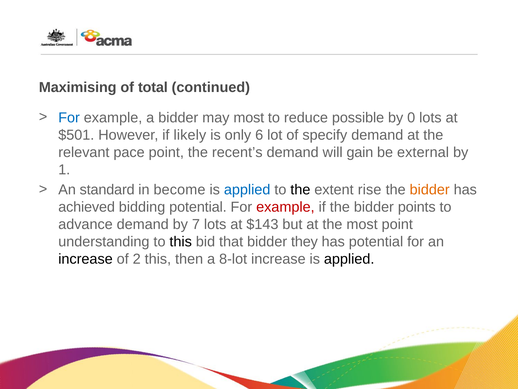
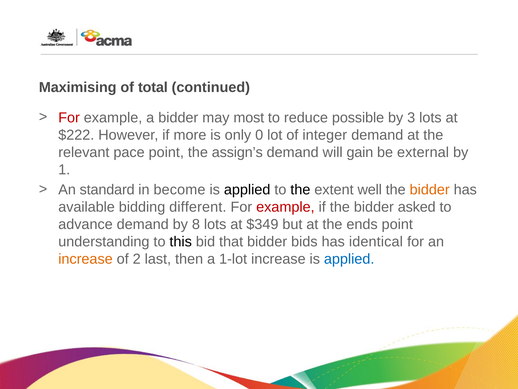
For colour: blue -> red (69, 118)
0: 0 -> 3 (411, 118)
$501: $501 -> $222 (76, 135)
likely: likely -> more (190, 135)
6: 6 -> 0 (259, 135)
specify: specify -> integer (325, 135)
recent’s: recent’s -> assign’s (237, 152)
applied colour: blue -> black (247, 190)
rise: rise -> well (370, 190)
achieved: achieved -> available (87, 207)
bidding potential: potential -> different (198, 207)
points: points -> asked (417, 207)
7: 7 -> 8 (196, 224)
$143: $143 -> $349 (262, 224)
the most: most -> ends (362, 224)
they: they -> bids (304, 241)
has potential: potential -> identical (376, 241)
increase colour: black -> orange (85, 259)
2 this: this -> last (158, 259)
8-lot: 8-lot -> 1-lot (233, 259)
applied colour: black -> blue (349, 259)
